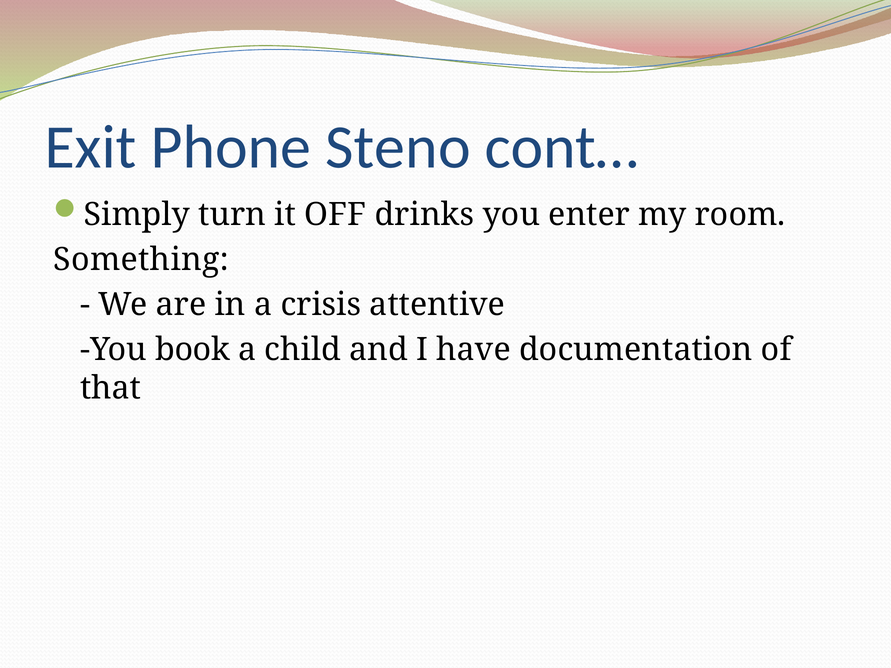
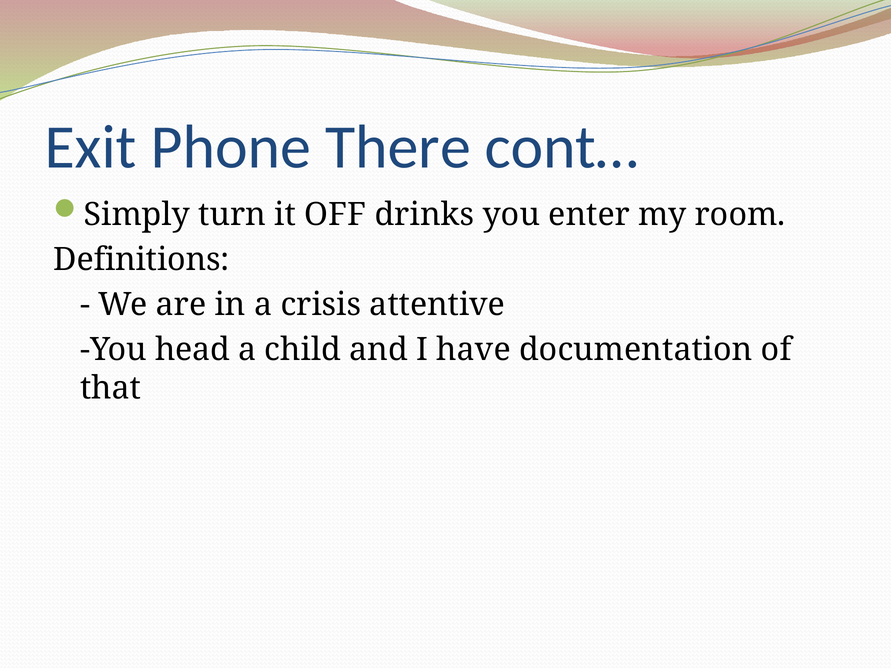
Steno: Steno -> There (398, 147)
Something: Something -> Definitions (141, 260)
book: book -> head (193, 350)
